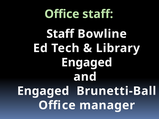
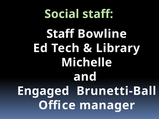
Office: Office -> Social (62, 14)
Engaged: Engaged -> Michelle (87, 63)
